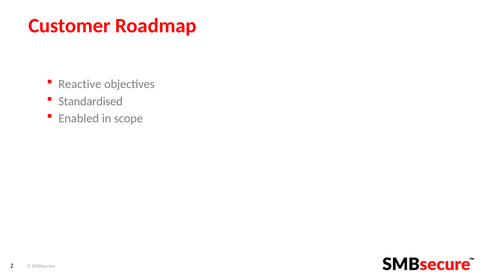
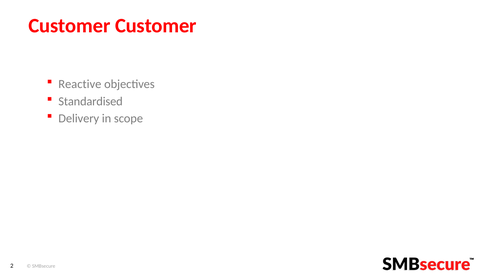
Customer Roadmap: Roadmap -> Customer (156, 26)
Enabled: Enabled -> Delivery (79, 119)
